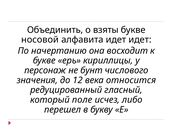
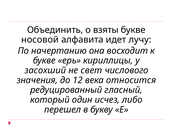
идет идет: идет -> лучу (140, 40)
персонаж: персонаж -> засохший (45, 70)
бунт: бунт -> свет (91, 70)
поле: поле -> один (82, 100)
